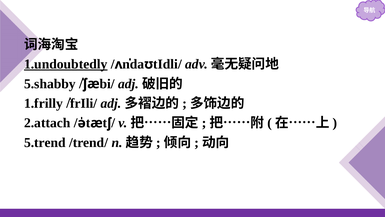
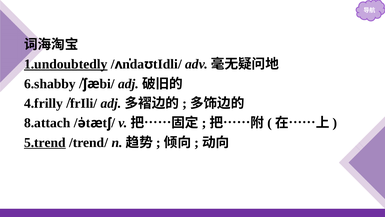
5.shabby: 5.shabby -> 6.shabby (50, 84)
1.frilly: 1.frilly -> 4.frilly (43, 103)
2.attach: 2.attach -> 8.attach (47, 123)
5.trend underline: none -> present (45, 142)
